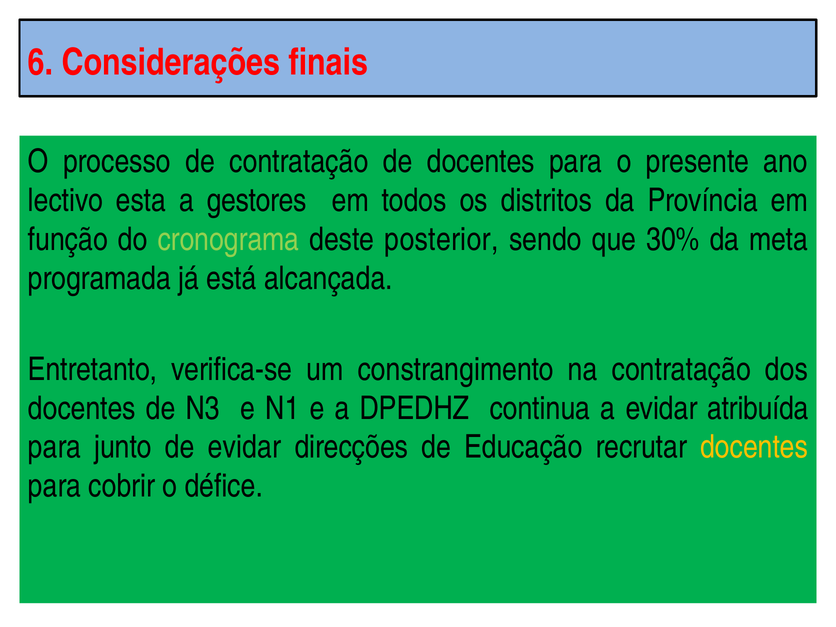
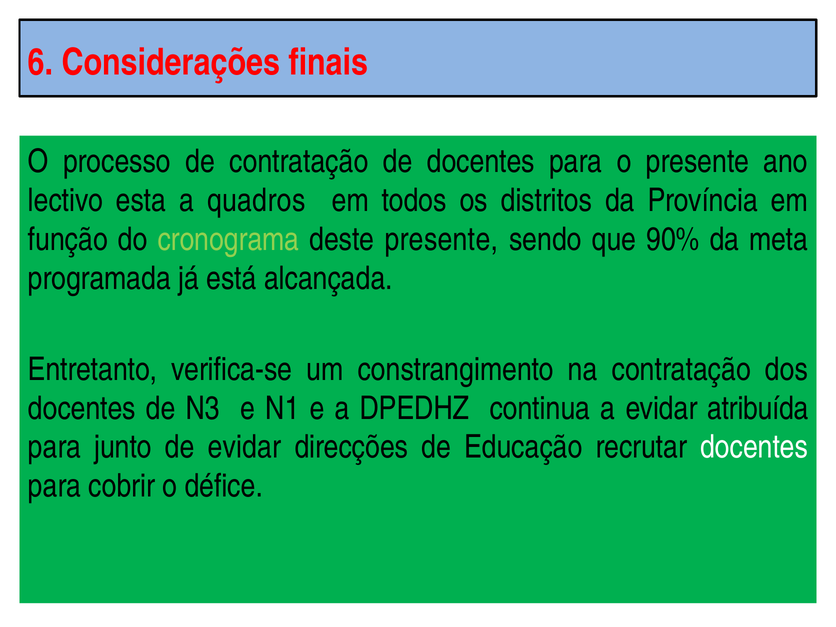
gestores: gestores -> quadros (256, 201)
deste posterior: posterior -> presente (441, 240)
30%: 30% -> 90% (673, 240)
docentes colour: yellow -> white (754, 447)
